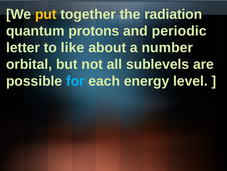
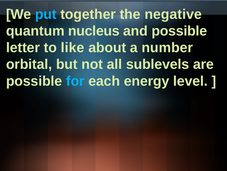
put colour: yellow -> light blue (46, 14)
radiation: radiation -> negative (173, 14)
protons: protons -> nucleus (94, 31)
and periodic: periodic -> possible (179, 31)
